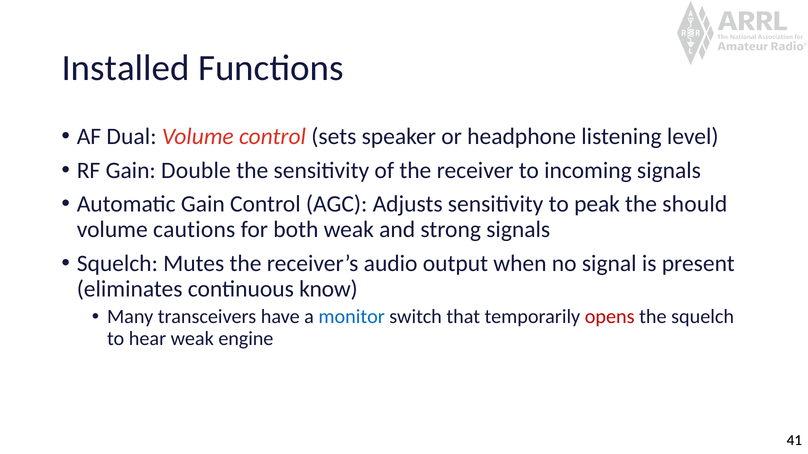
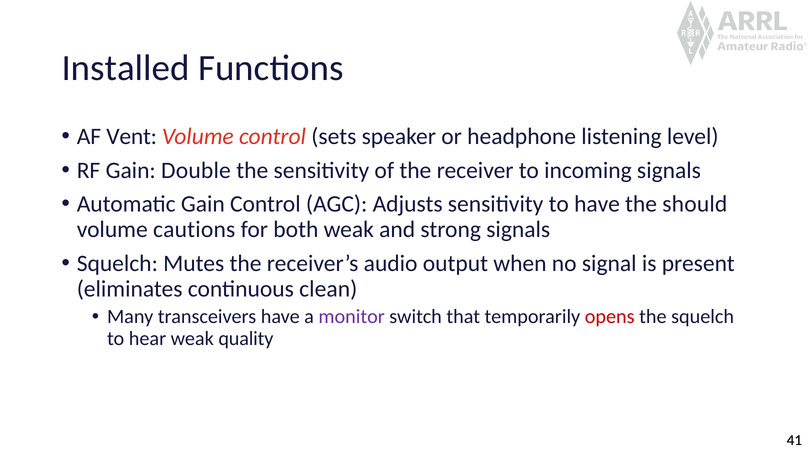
Dual: Dual -> Vent (132, 137)
to peak: peak -> have (597, 204)
know: know -> clean (328, 289)
monitor colour: blue -> purple (352, 317)
engine: engine -> quality (246, 339)
